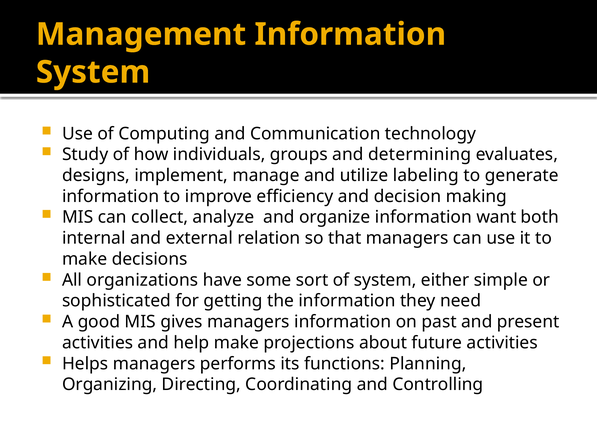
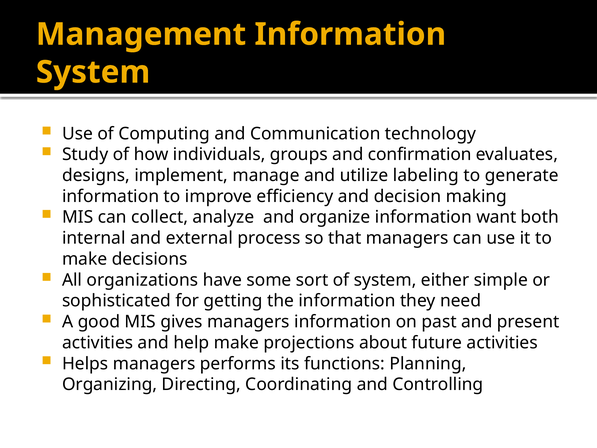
determining: determining -> confirmation (420, 154)
relation: relation -> process (269, 238)
